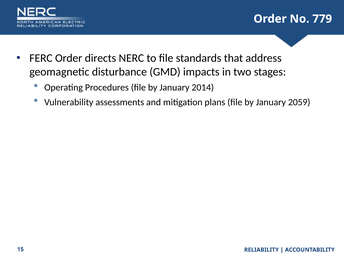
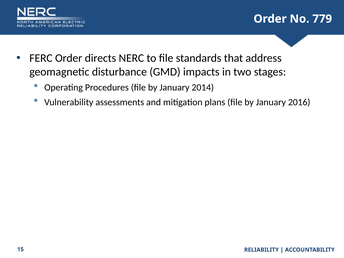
2059: 2059 -> 2016 (299, 102)
